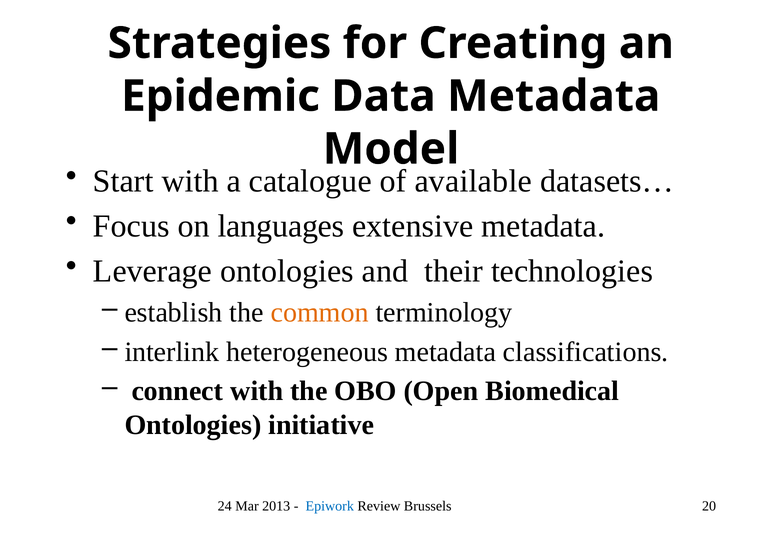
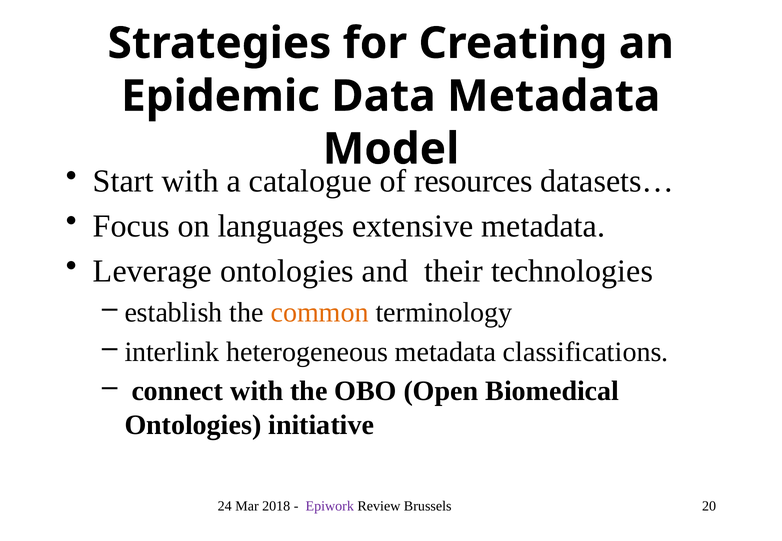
available: available -> resources (473, 181)
2013: 2013 -> 2018 (276, 506)
Epiwork colour: blue -> purple (330, 506)
